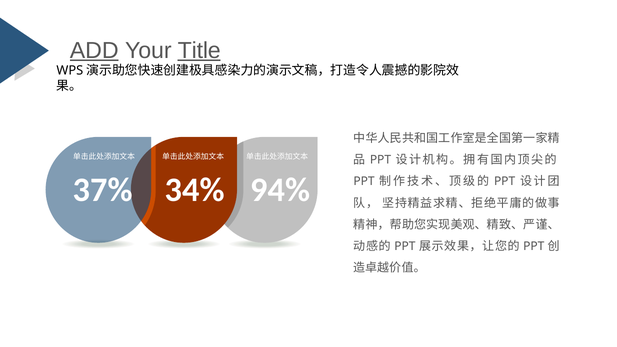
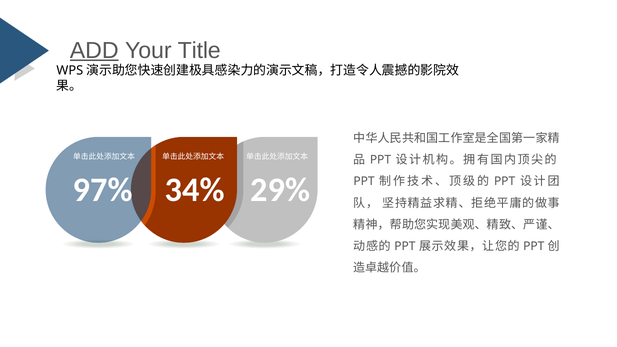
Title underline: present -> none (199, 50)
37%: 37% -> 97% (103, 190)
94%: 94% -> 29% (280, 190)
